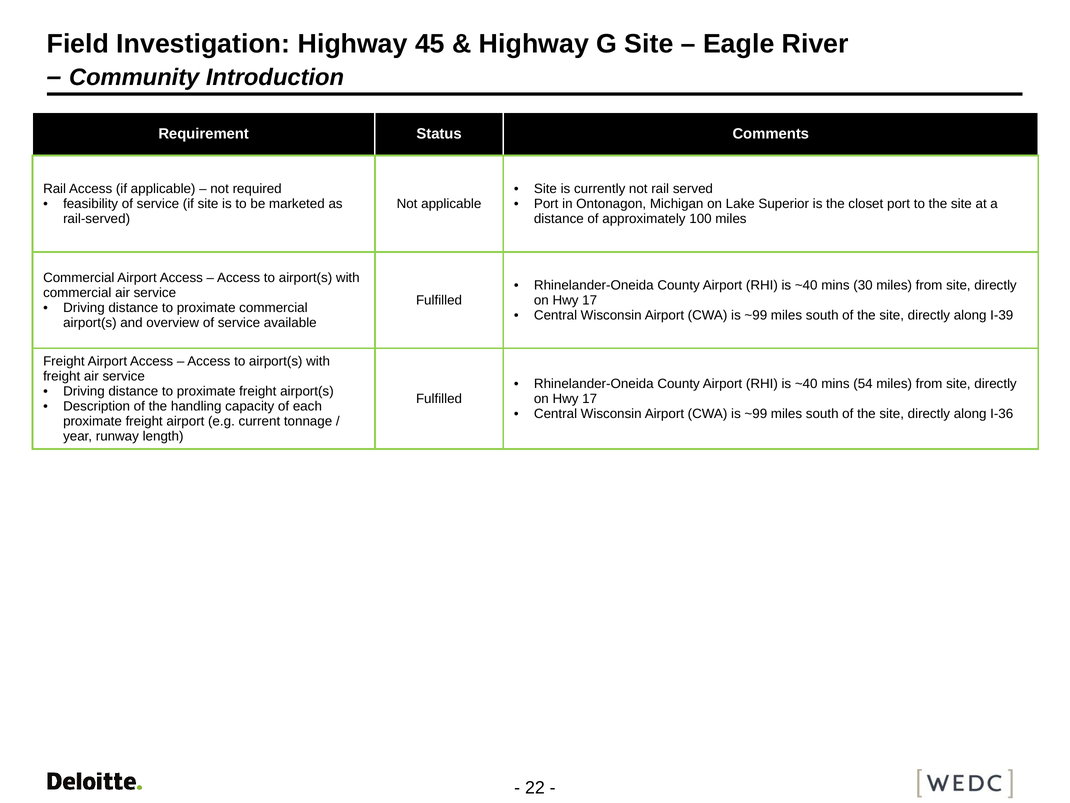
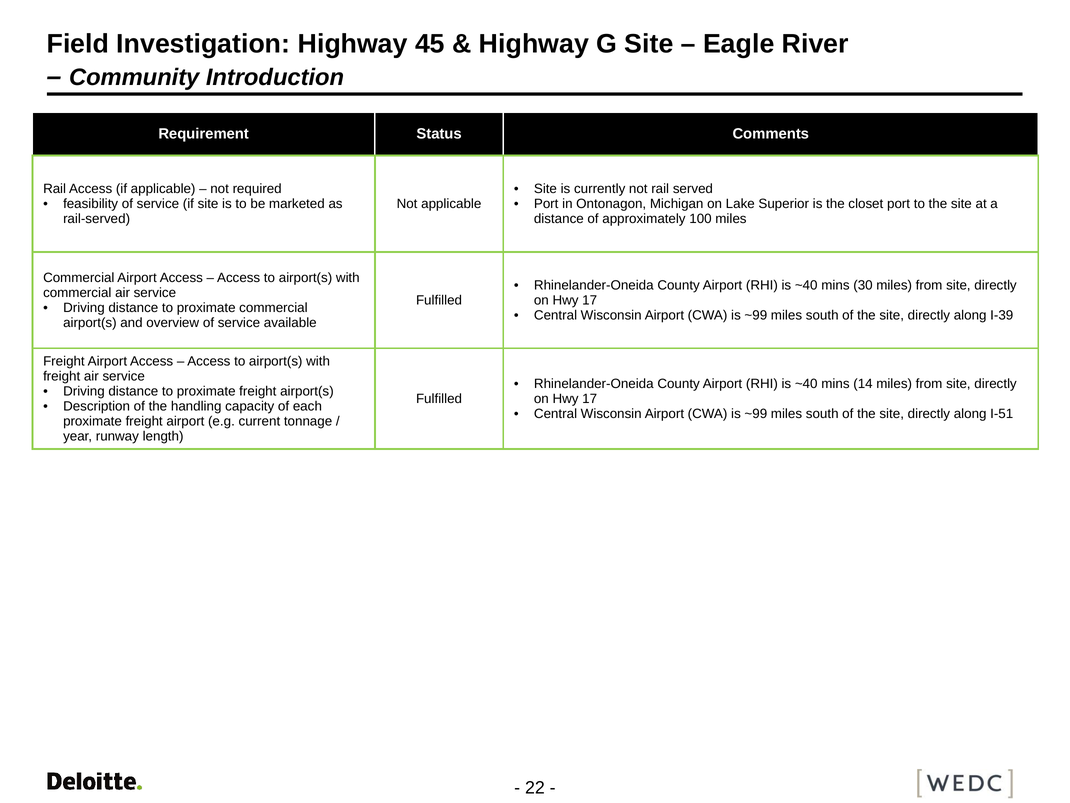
54: 54 -> 14 (863, 384)
I-36: I-36 -> I-51 (1002, 414)
